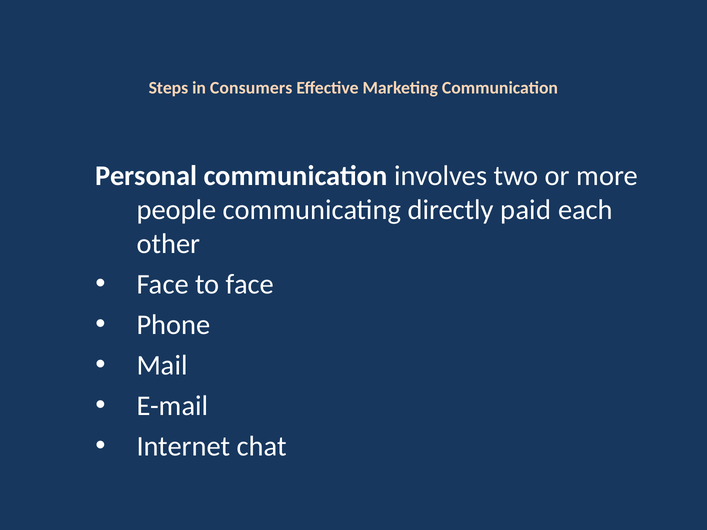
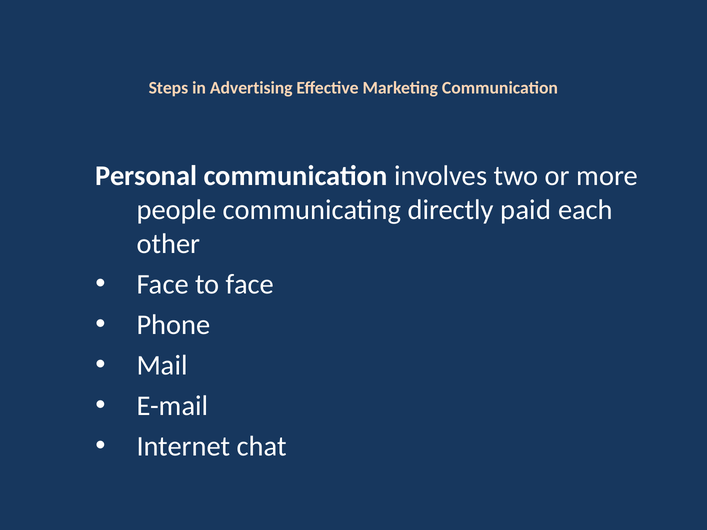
Consumers: Consumers -> Advertising (251, 88)
